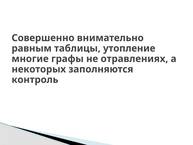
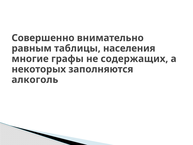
утопление: утопление -> населения (129, 48)
отравлениях: отравлениях -> содержащих (134, 59)
контроль: контроль -> алкоголь (35, 80)
